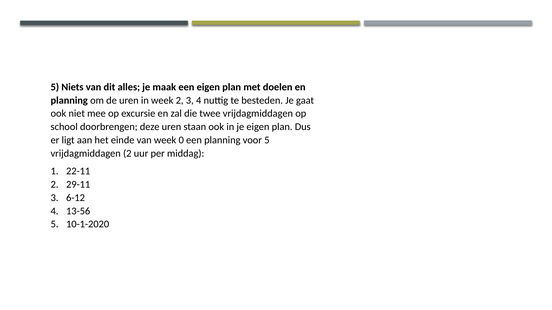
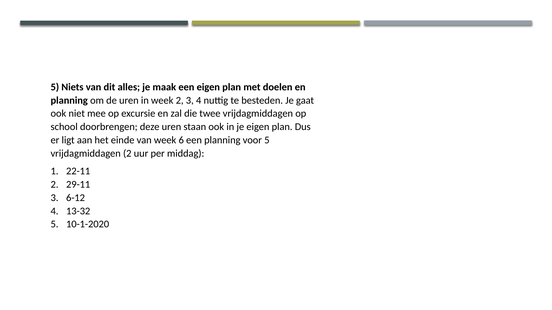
0: 0 -> 6 (181, 140)
13-56: 13-56 -> 13-32 (78, 211)
